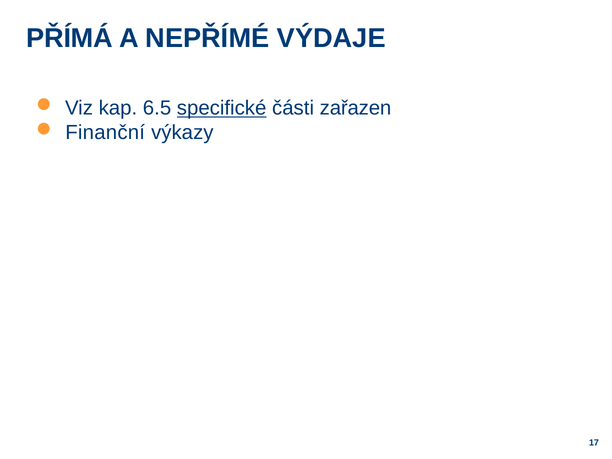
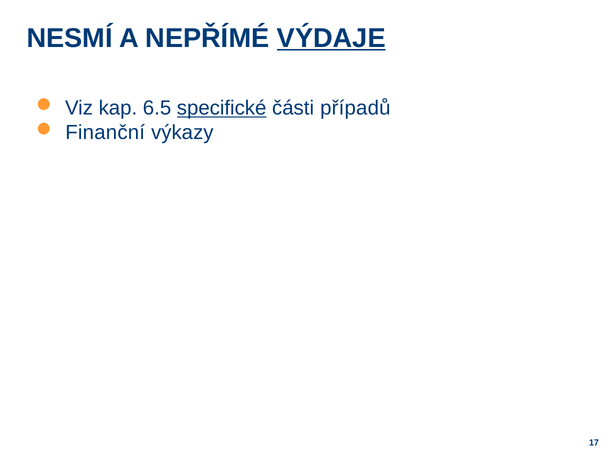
PŘÍMÁ: PŘÍMÁ -> NESMÍ (70, 38)
VÝDAJE underline: none -> present (331, 38)
zařazen: zařazen -> případů (355, 108)
